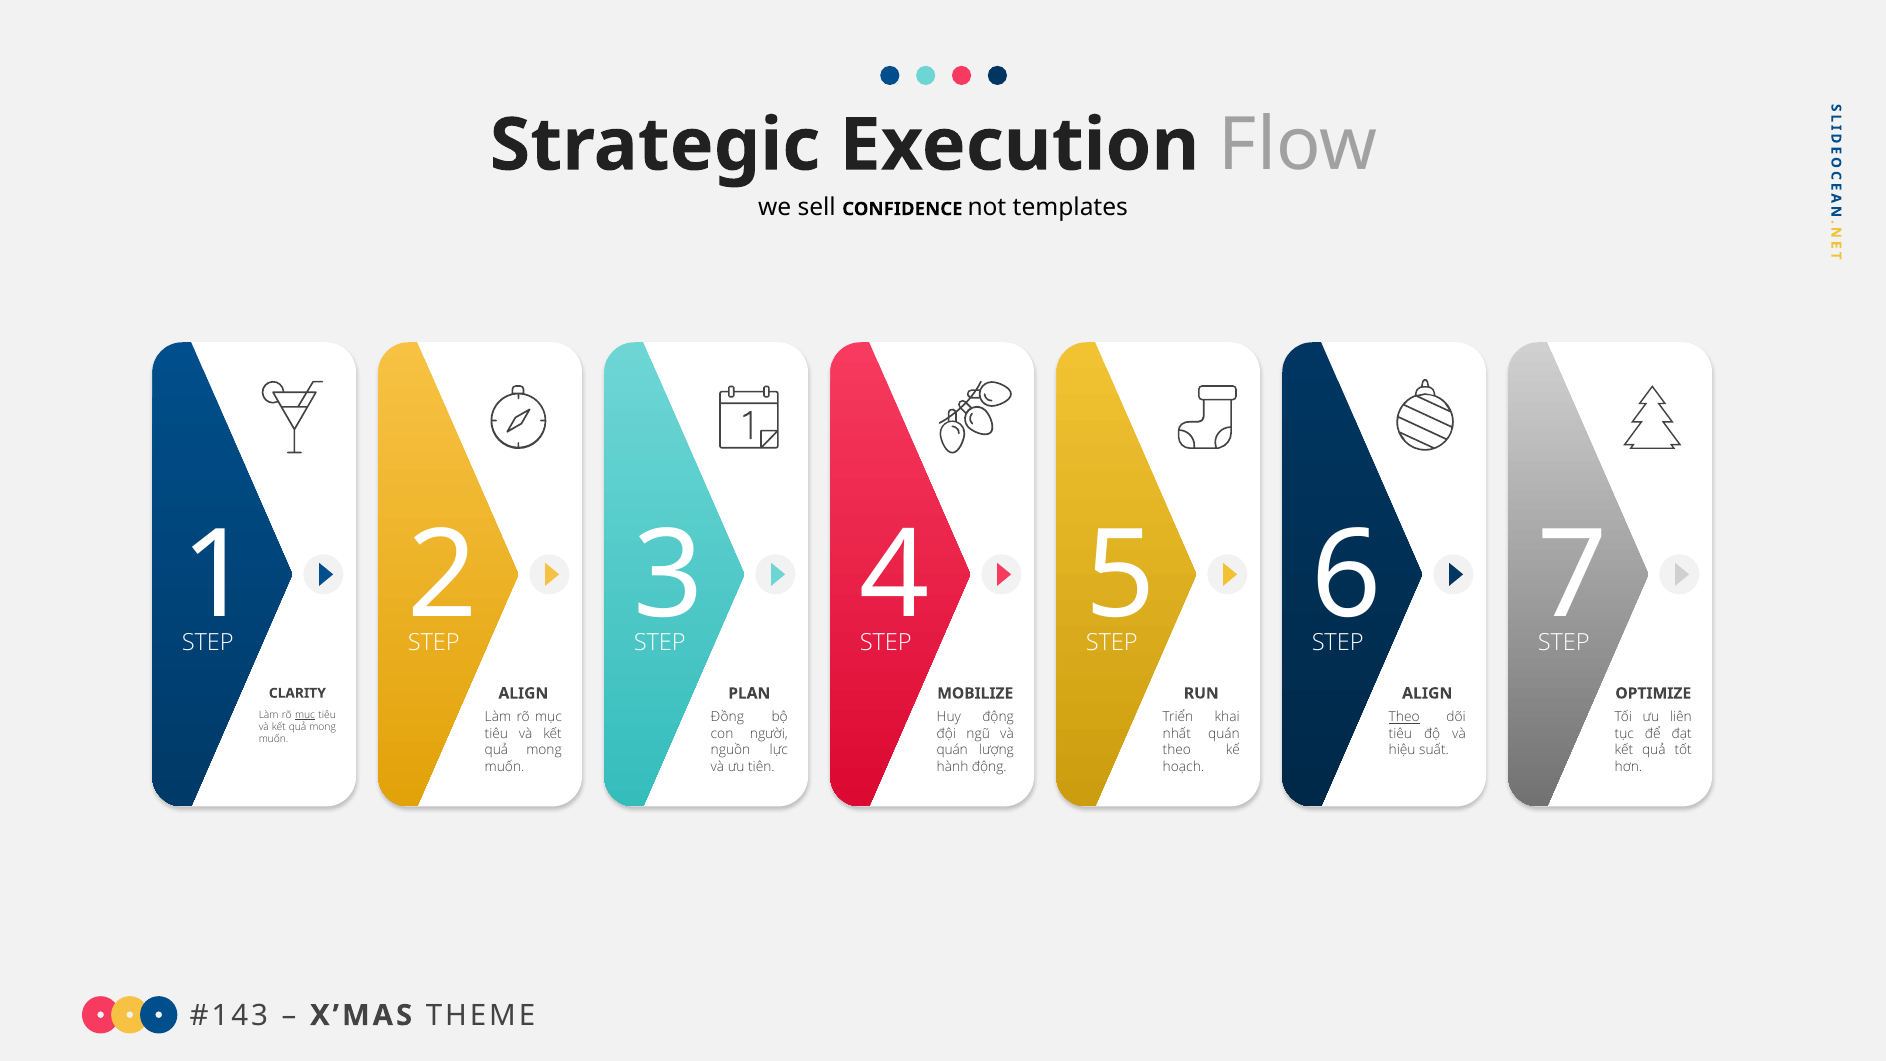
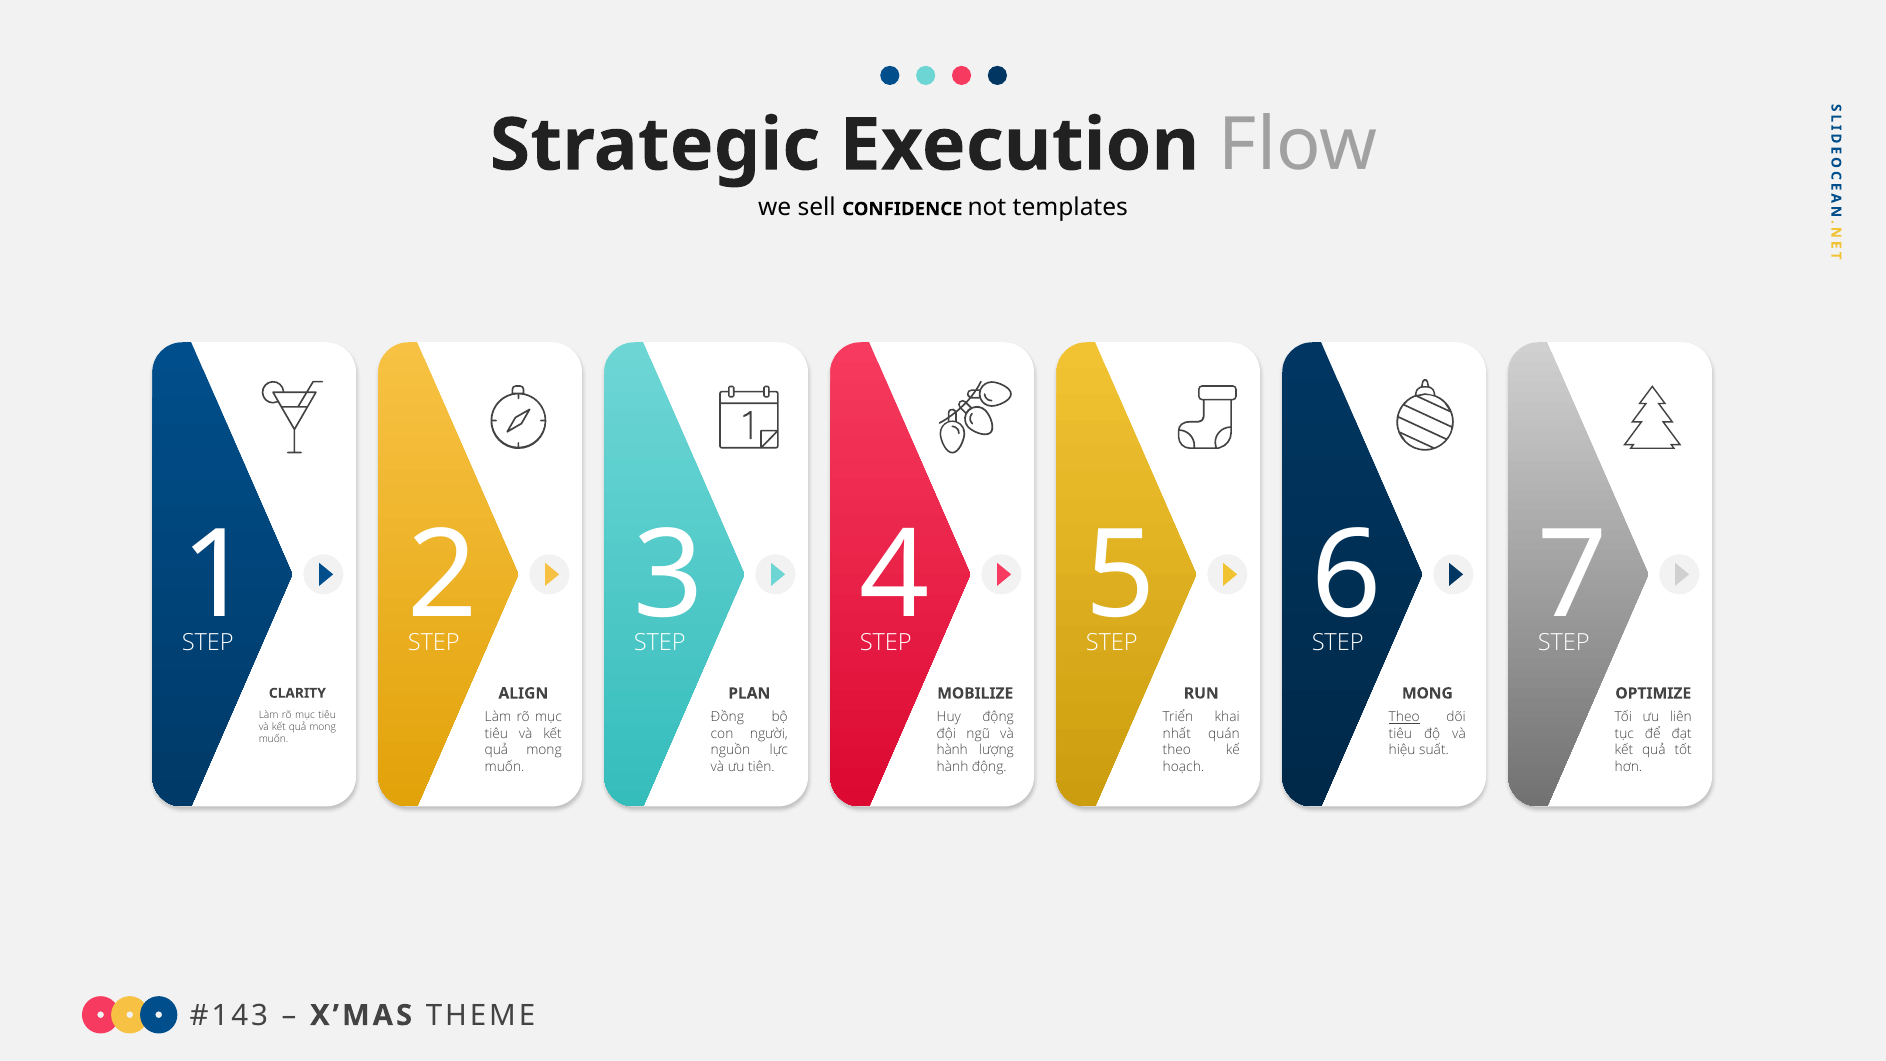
ALIGN: ALIGN -> MONG (1427, 693)
mục underline: present -> none (305, 715)
quán: quán -> hành (952, 750)
